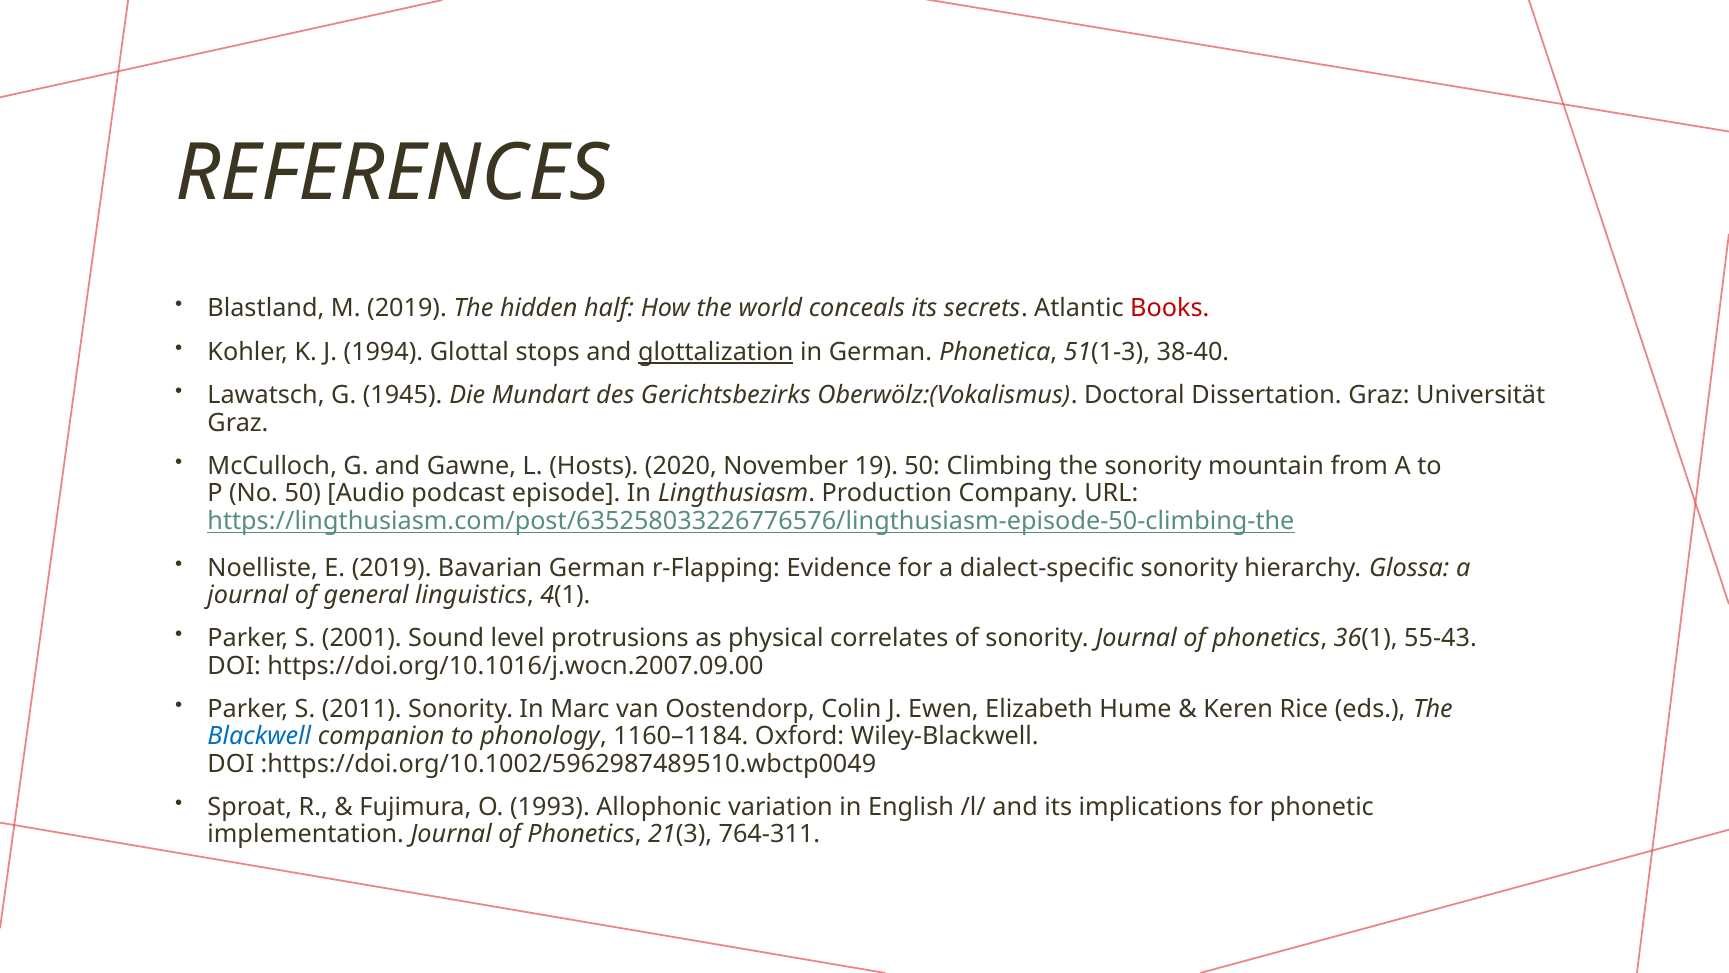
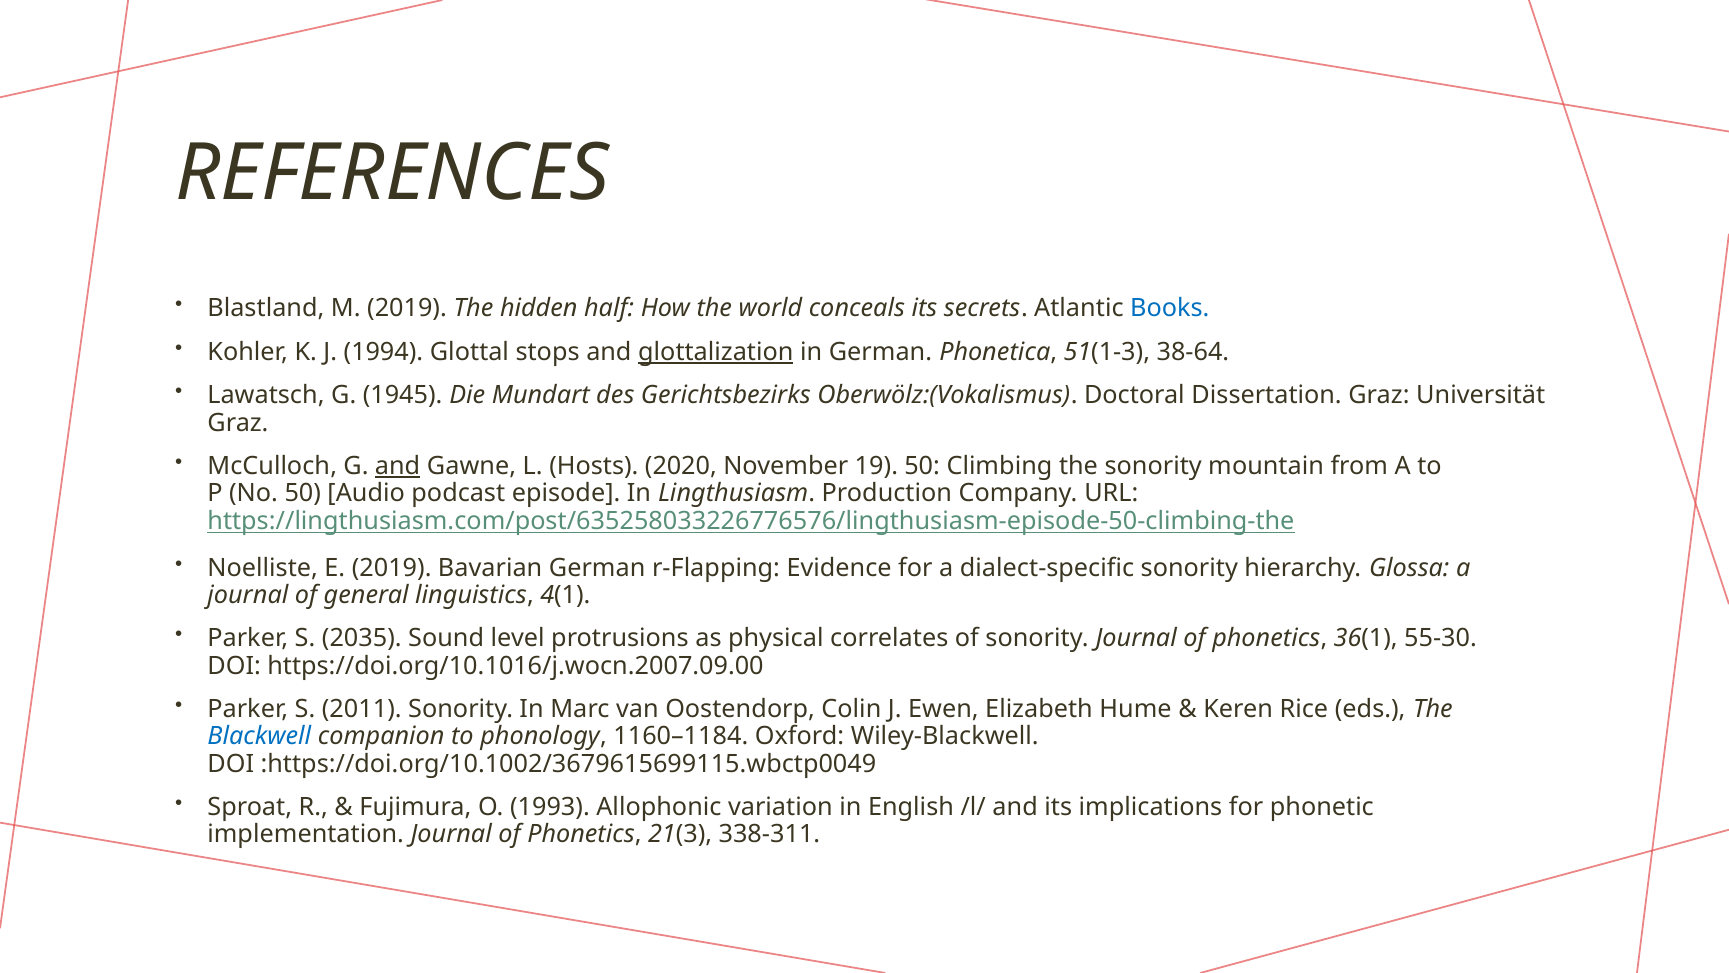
Books colour: red -> blue (1170, 308)
38-40: 38-40 -> 38-64 (1193, 352)
and underline: none -> present (398, 466)
2001: 2001 -> 2035 (362, 638)
55-43: 55-43 -> 55-30 (1441, 638)
:https://doi.org/10.1002/5962987489510.wbctp0049: :https://doi.org/10.1002/5962987489510.wbctp0049 -> :https://doi.org/10.1002/3679615699115.wbctp0049 (568, 764)
764-311: 764-311 -> 338-311 (769, 834)
